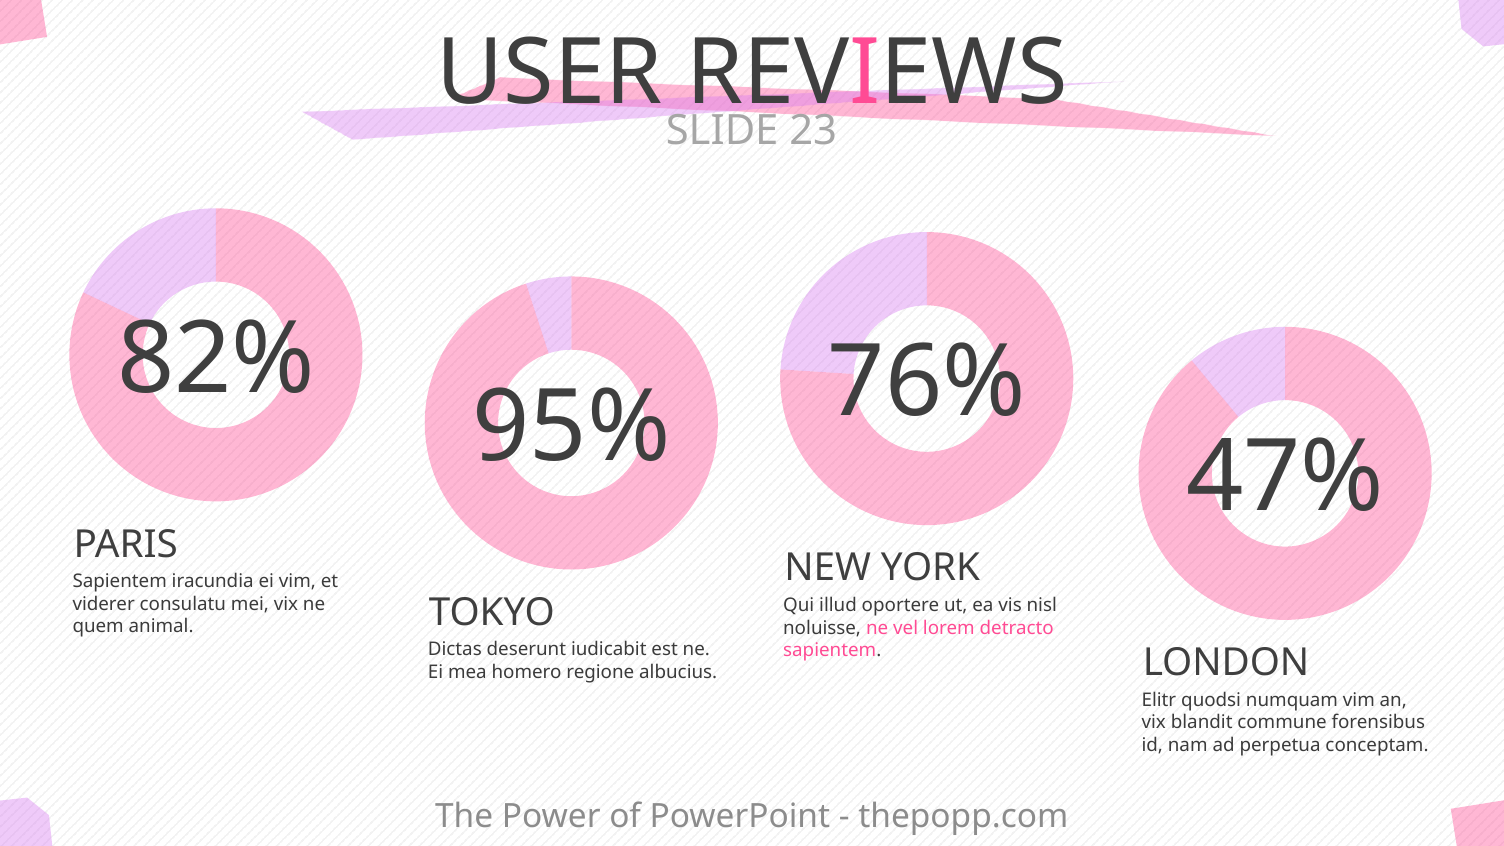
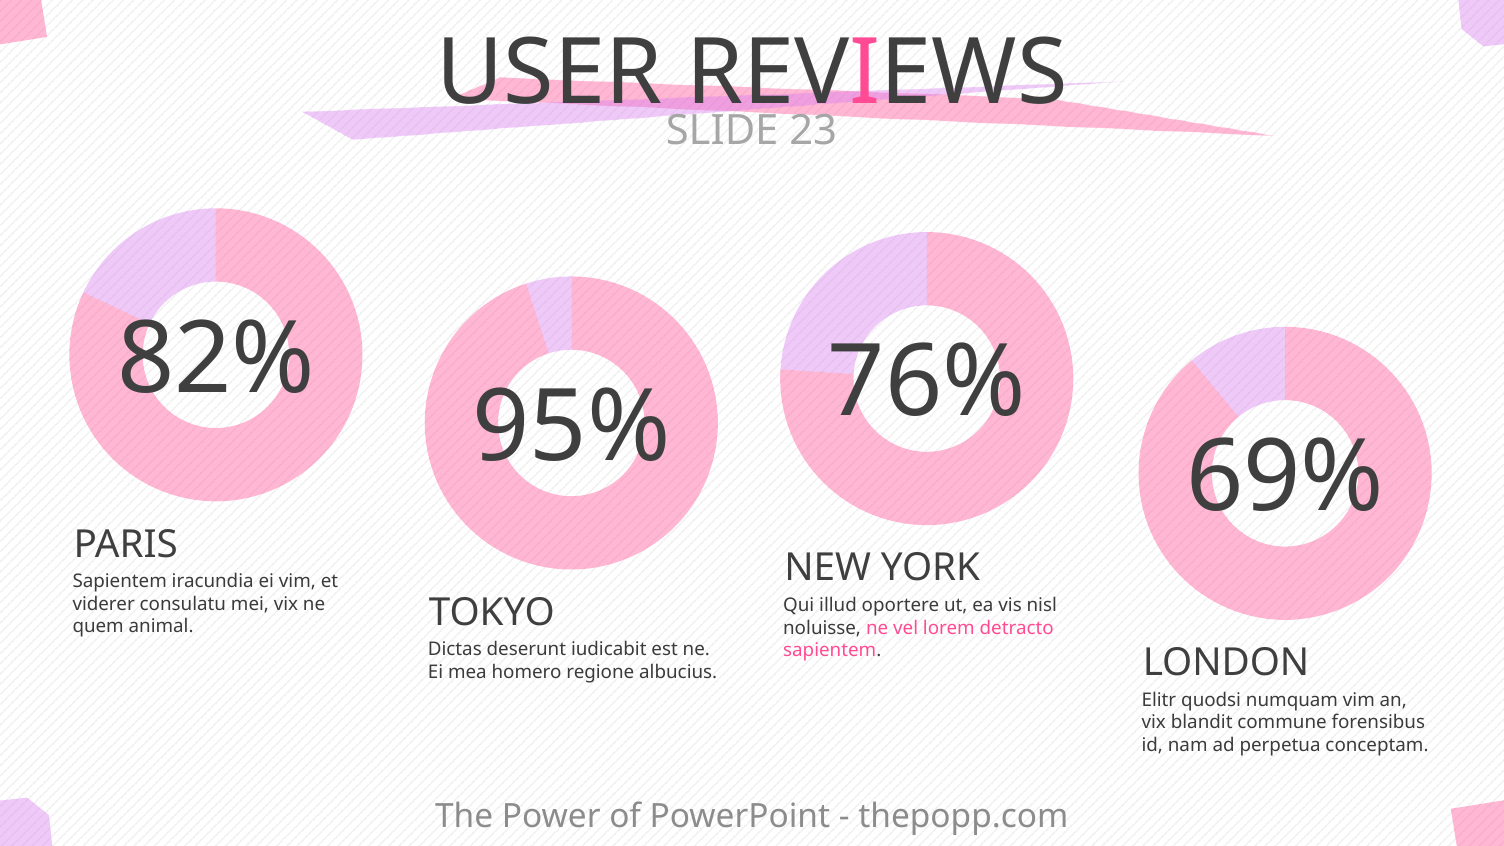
47%: 47% -> 69% (1285, 477)
